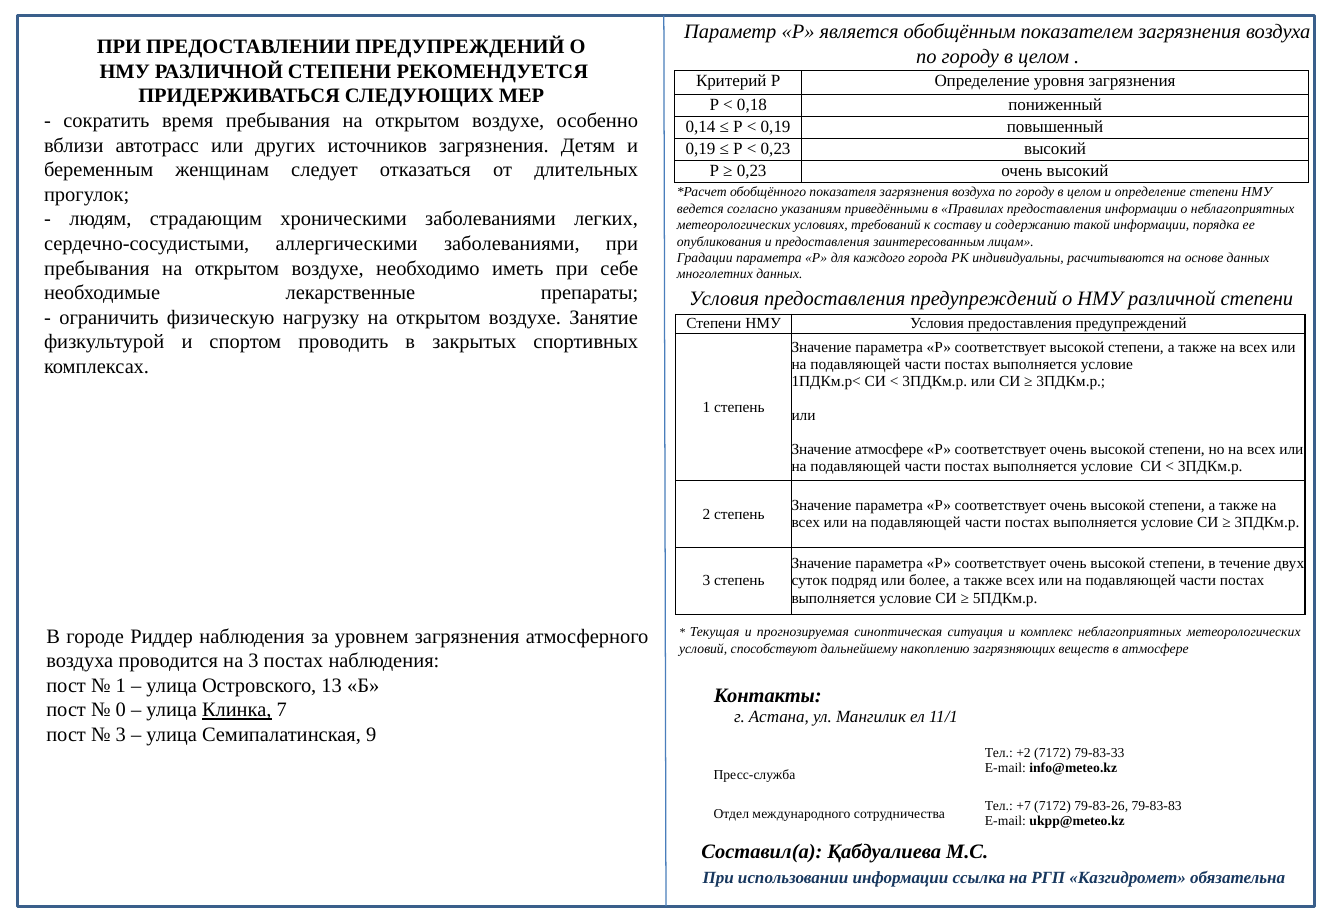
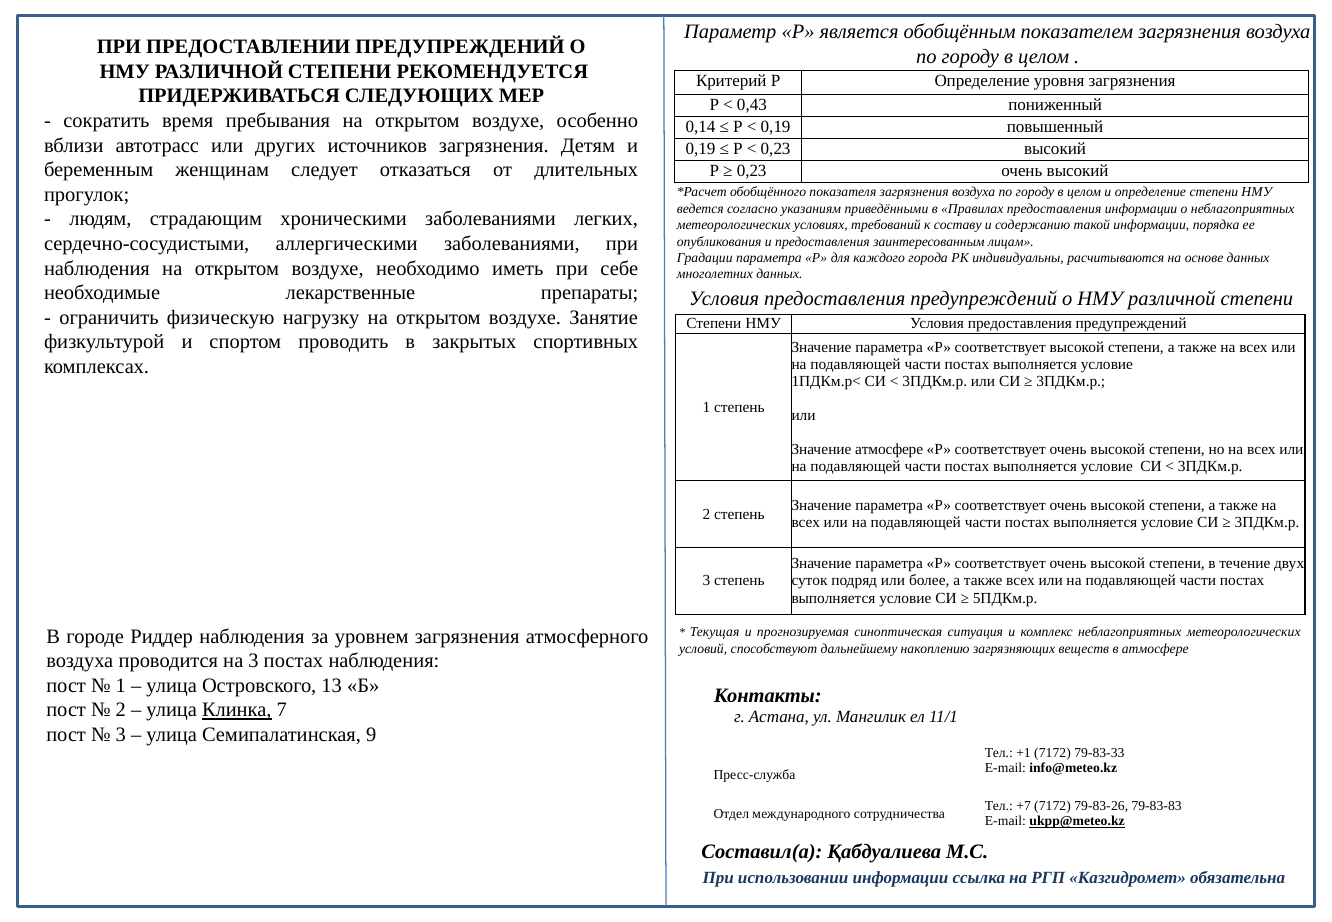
0,18: 0,18 -> 0,43 (752, 105)
пребывания: пребывания -> наблюдения (97, 268)
0: 0 -> 2 (121, 710)
+2: +2 -> +1 (1024, 753)
ukpp@meteo.kz underline: none -> present (1077, 821)
